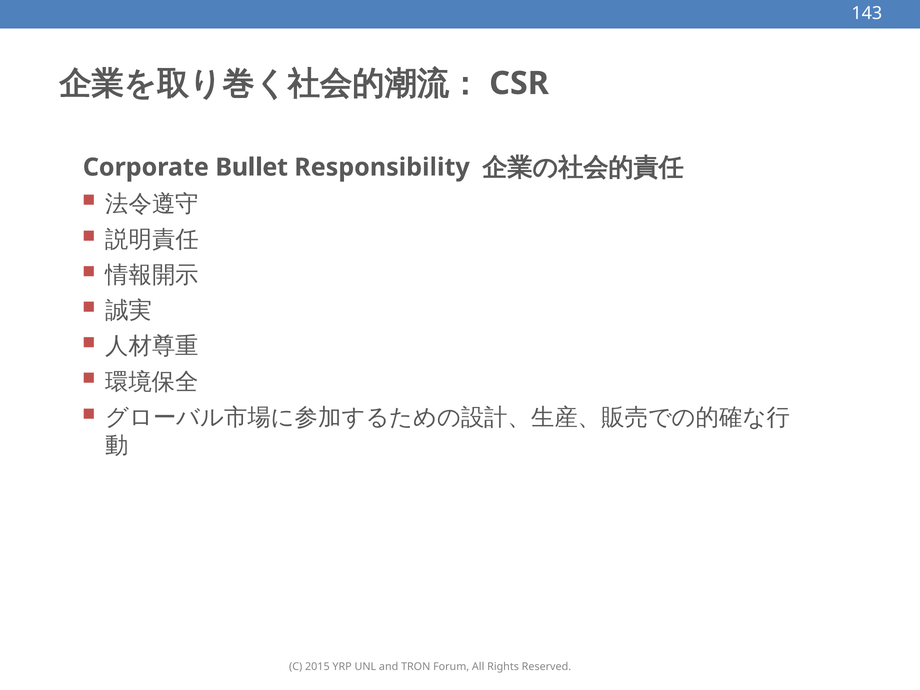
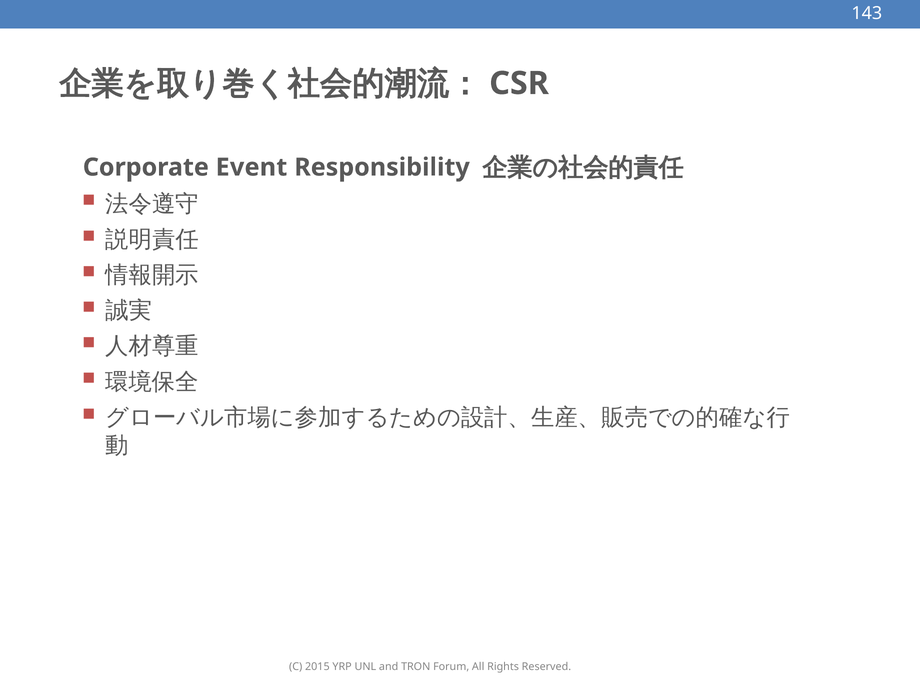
Bullet: Bullet -> Event (251, 167)
